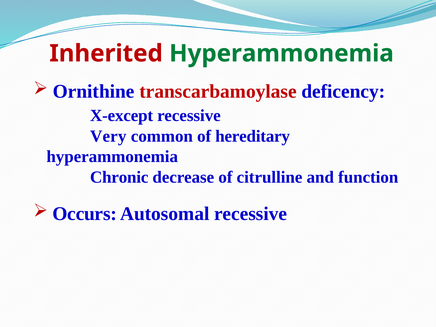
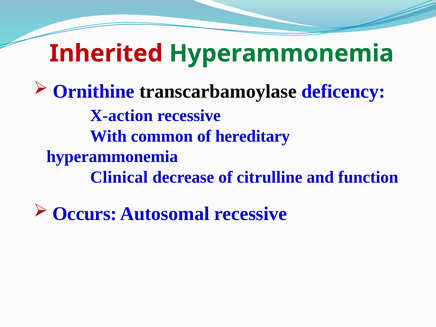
transcarbamoylase colour: red -> black (218, 91)
X-except: X-except -> X-action (121, 116)
Very: Very -> With (108, 136)
Chronic: Chronic -> Clinical (119, 177)
